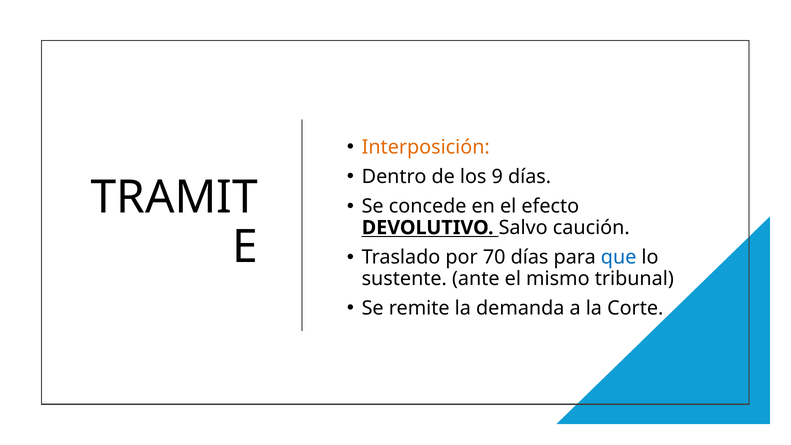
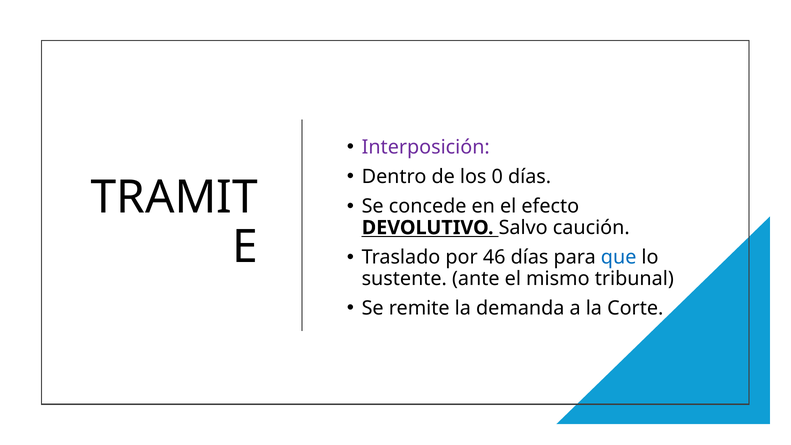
Interposición colour: orange -> purple (426, 147)
9: 9 -> 0 (497, 177)
70: 70 -> 46 (494, 257)
